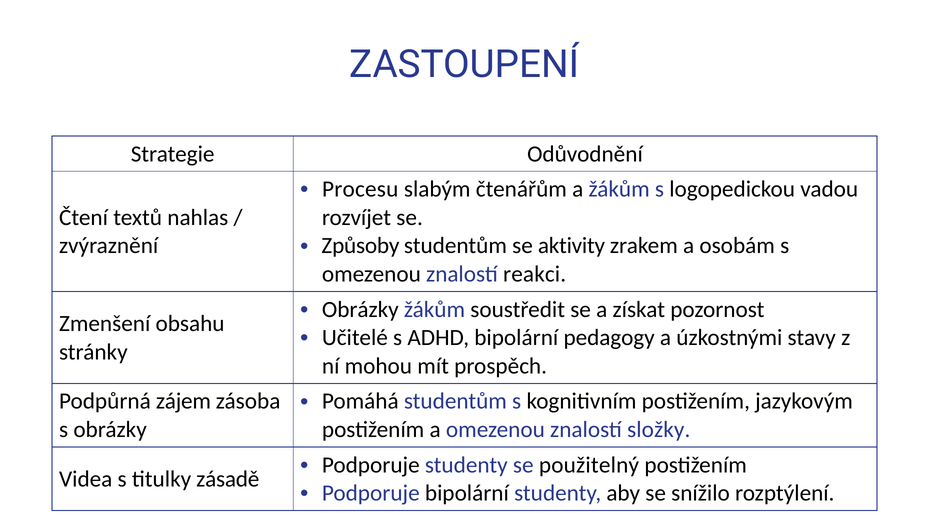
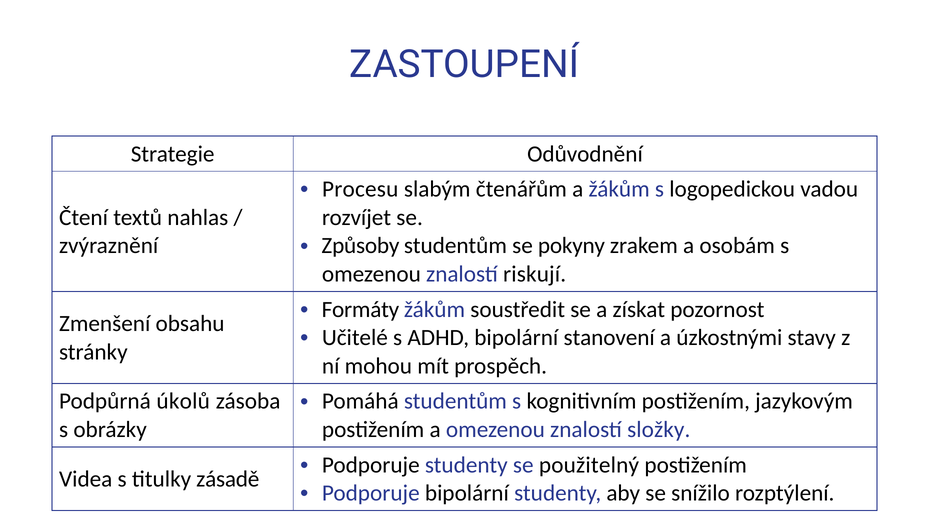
aktivity: aktivity -> pokyny (571, 246)
reakci: reakci -> riskují (535, 274)
Obrázky: Obrázky -> Formáty (360, 310)
pedagogy: pedagogy -> stanovení (609, 338)
zájem: zájem -> úkolů (183, 402)
